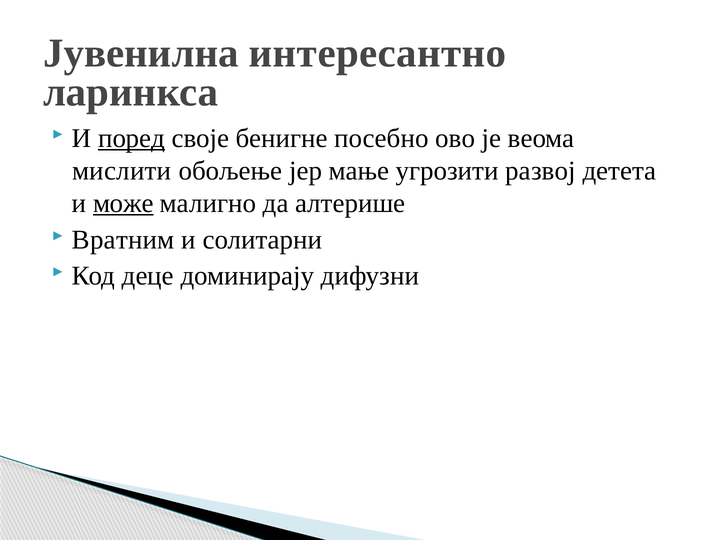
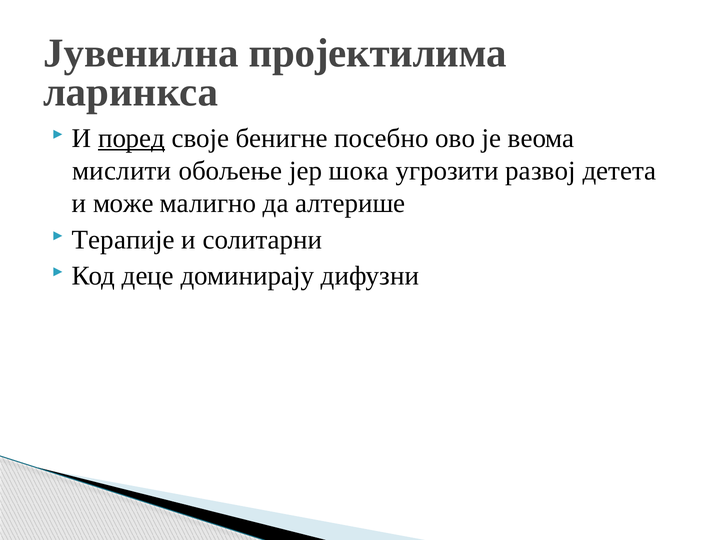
интересантно: интересантно -> пројектилима (378, 53)
мање: мање -> шока (359, 171)
може underline: present -> none (123, 203)
Вратним: Вратним -> Терапије (123, 240)
